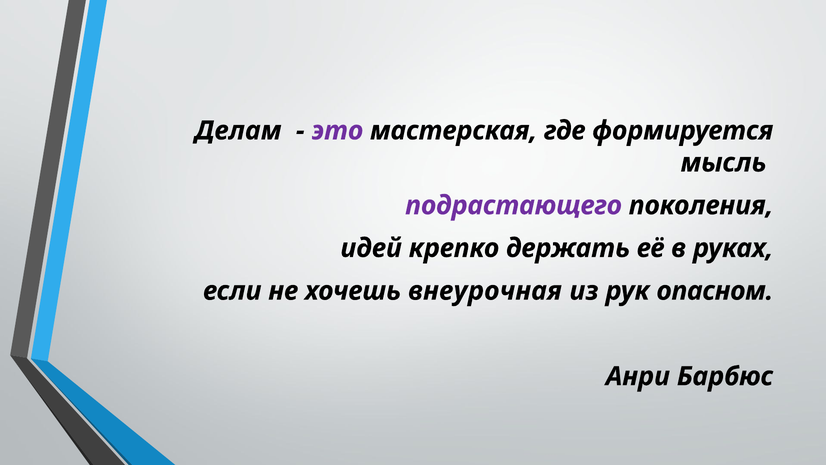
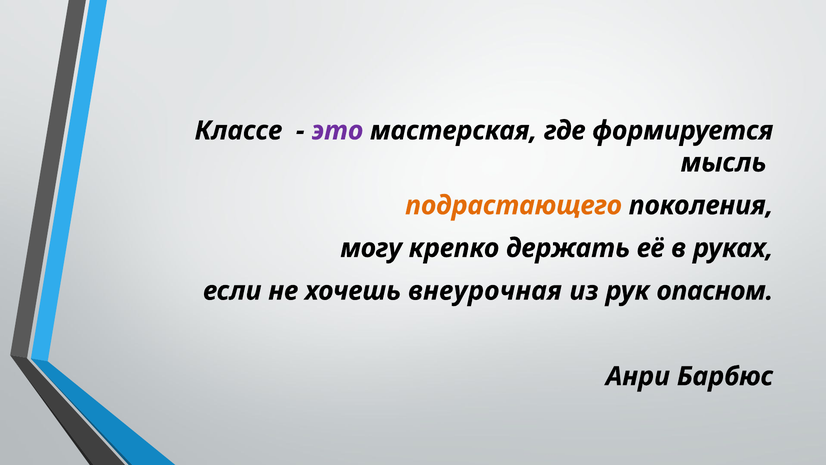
Делам: Делам -> Классе (238, 131)
подрастающего colour: purple -> orange (514, 205)
идей: идей -> могу (371, 248)
